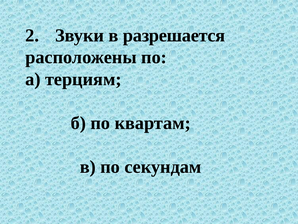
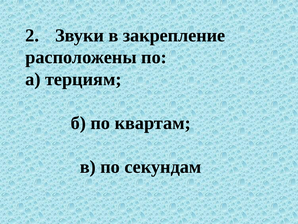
разрешается: разрешается -> закрепление (174, 35)
